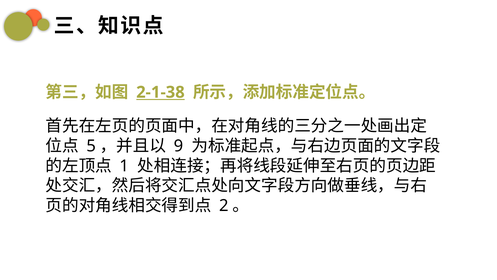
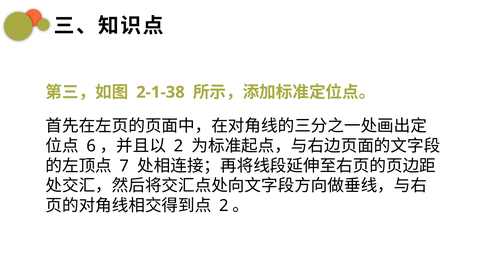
2-1-38 underline: present -> none (160, 92)
5: 5 -> 6 (91, 146)
9: 9 -> 2 (178, 146)
1: 1 -> 7 (124, 166)
